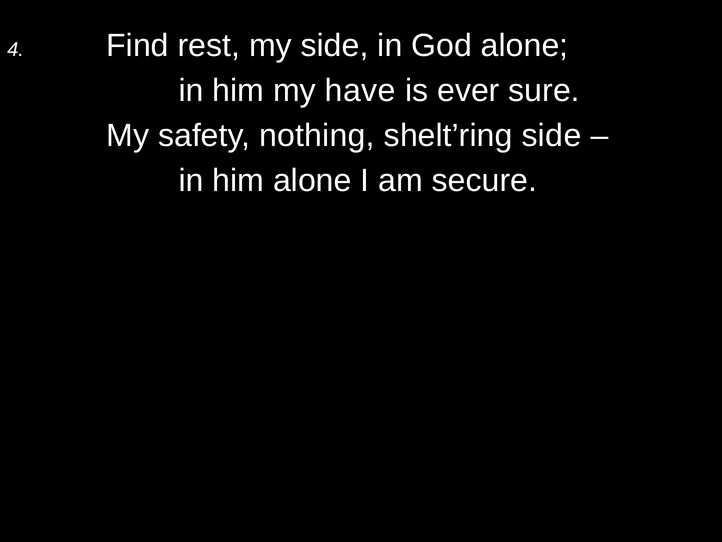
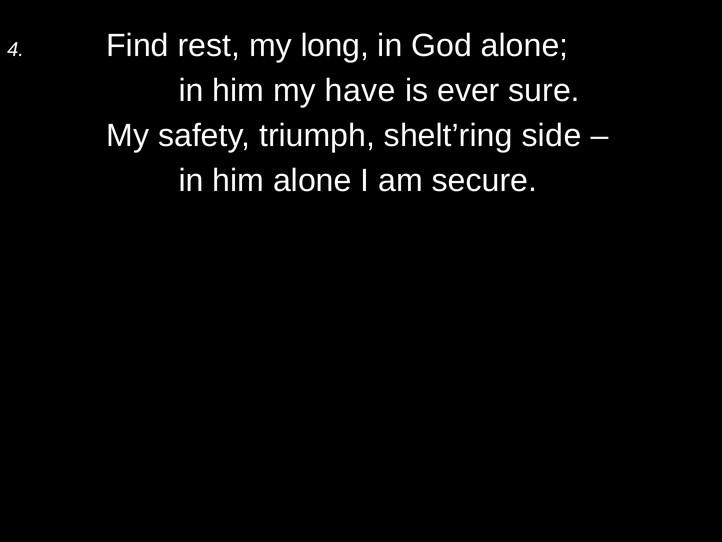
my side: side -> long (335, 46)
nothing: nothing -> triumph (317, 136)
